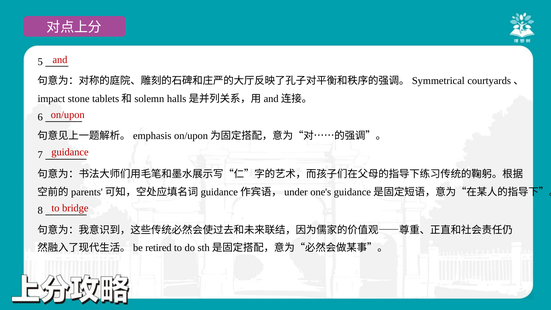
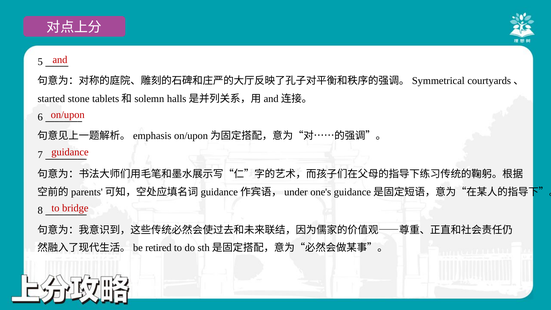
impact: impact -> started (51, 99)
